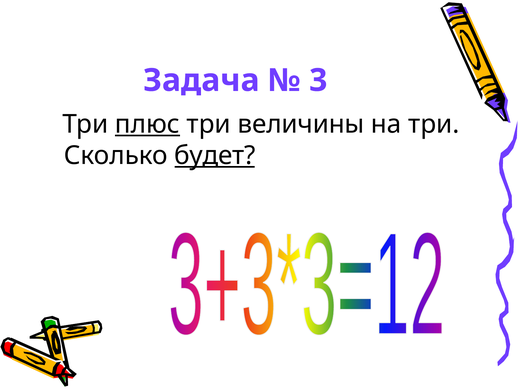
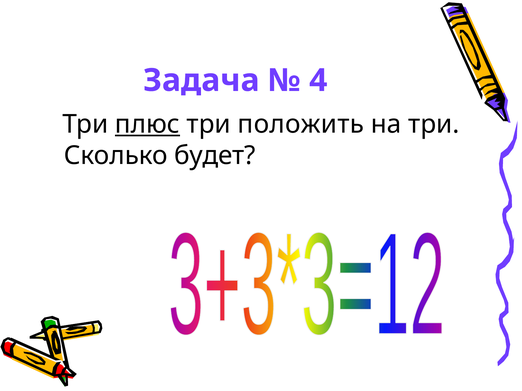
3: 3 -> 4 (318, 81)
величины: величины -> положить (301, 124)
будет underline: present -> none (215, 156)
